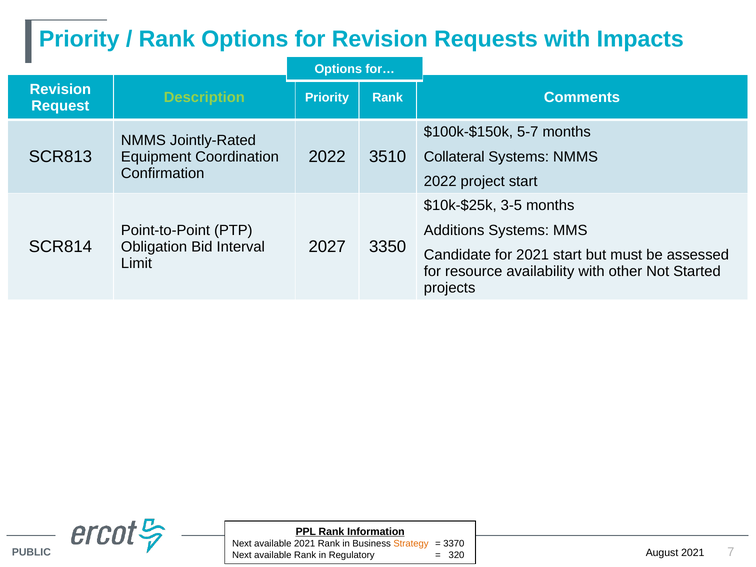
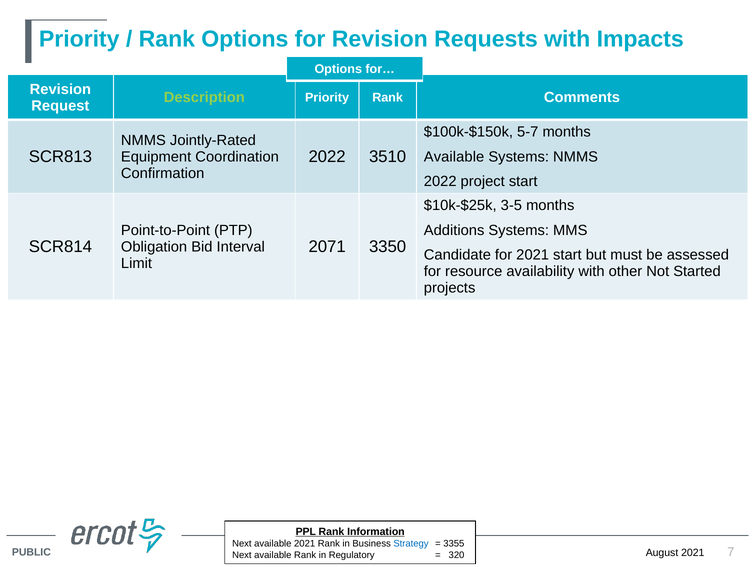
Collateral: Collateral -> Available (454, 157)
2027: 2027 -> 2071 (327, 247)
Strategy colour: orange -> blue (411, 544)
3370: 3370 -> 3355 (454, 544)
